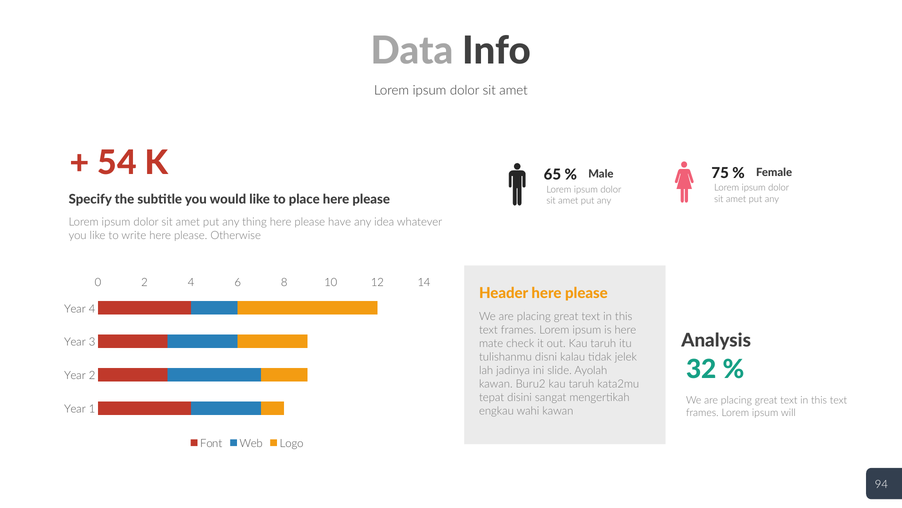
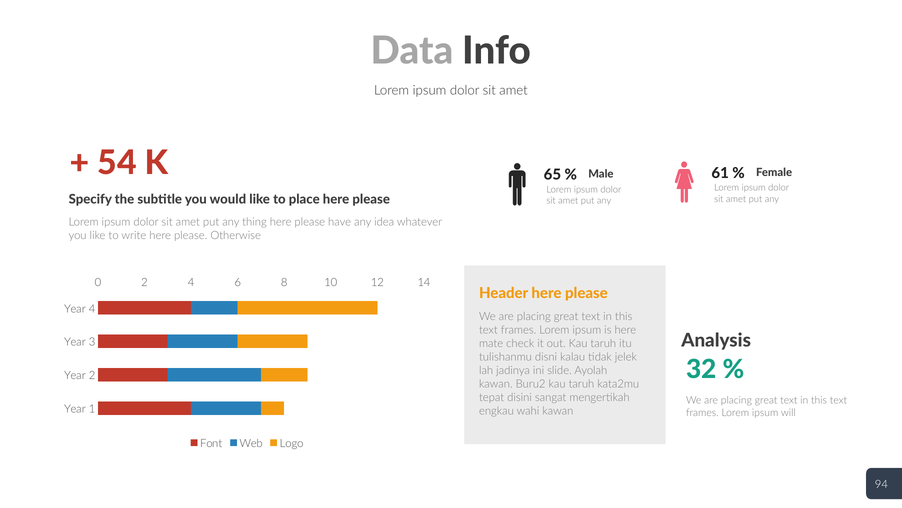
75: 75 -> 61 (720, 173)
